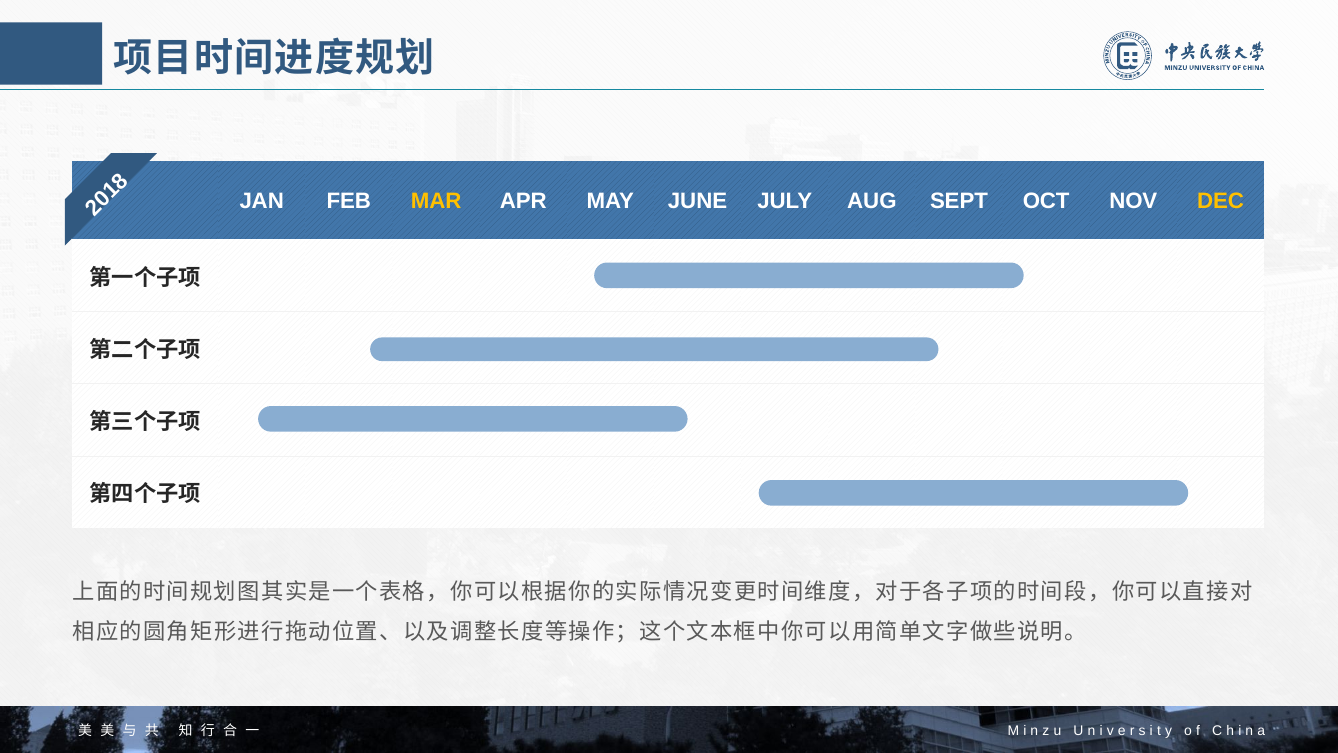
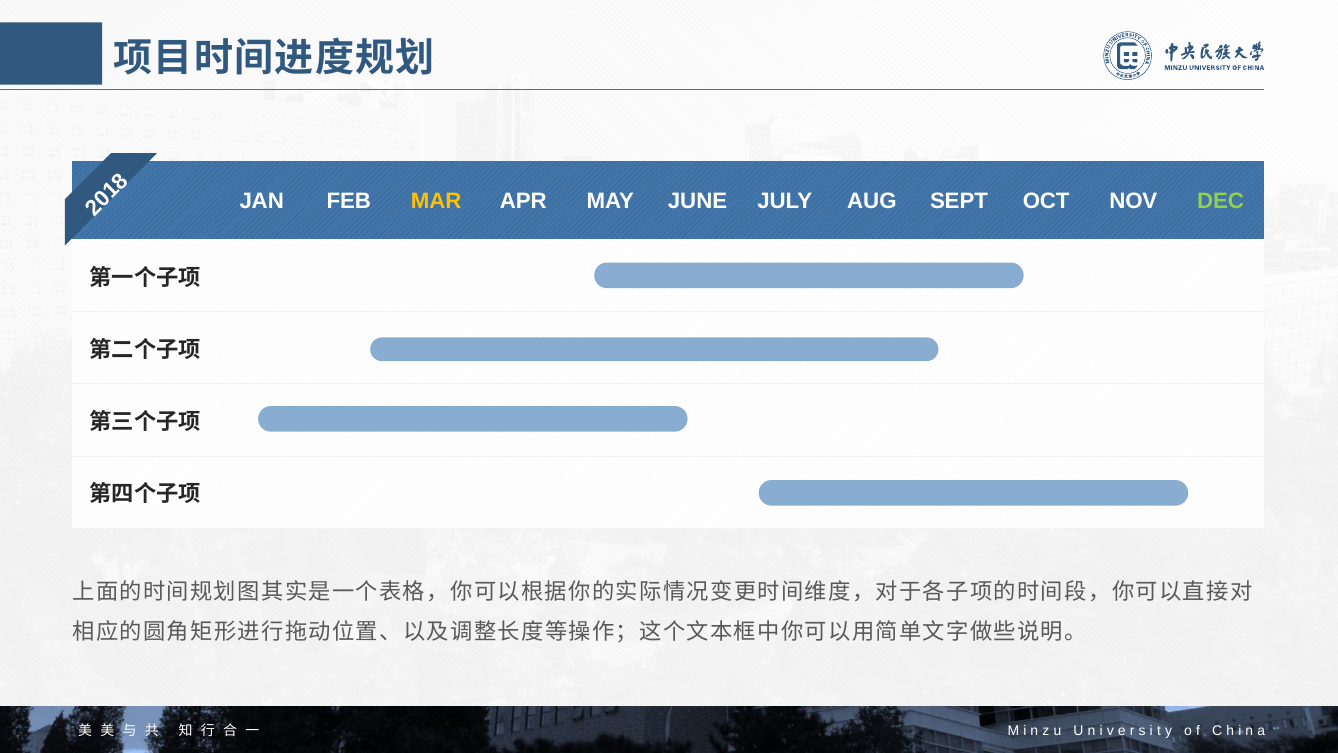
DEC colour: yellow -> light green (1221, 201)
